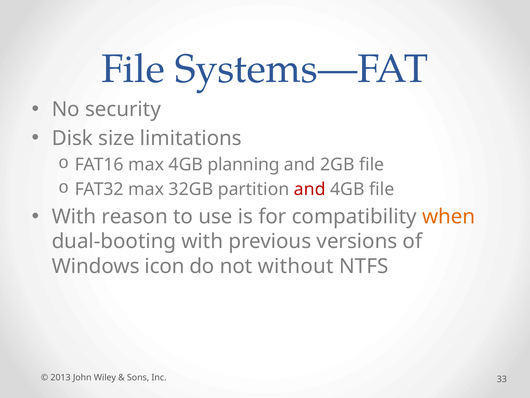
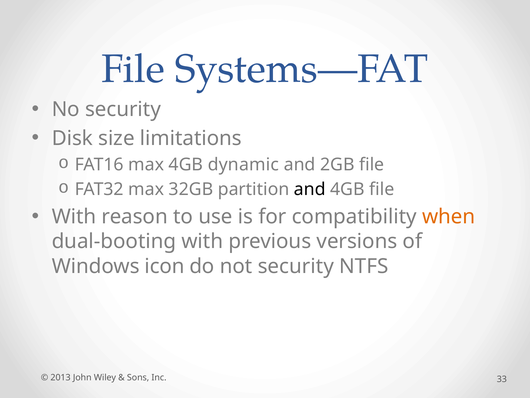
planning: planning -> dynamic (243, 164)
and colour: red -> black (310, 189)
not without: without -> security (296, 266)
